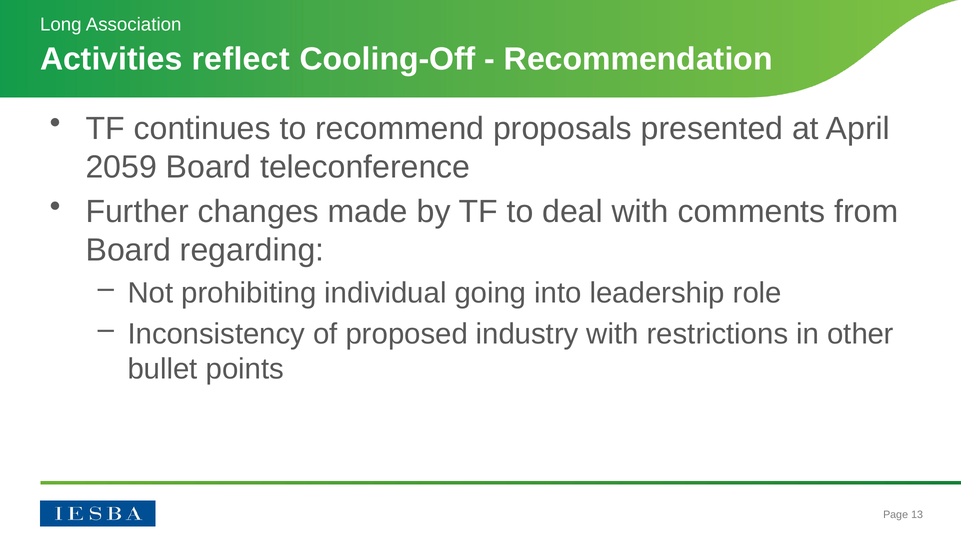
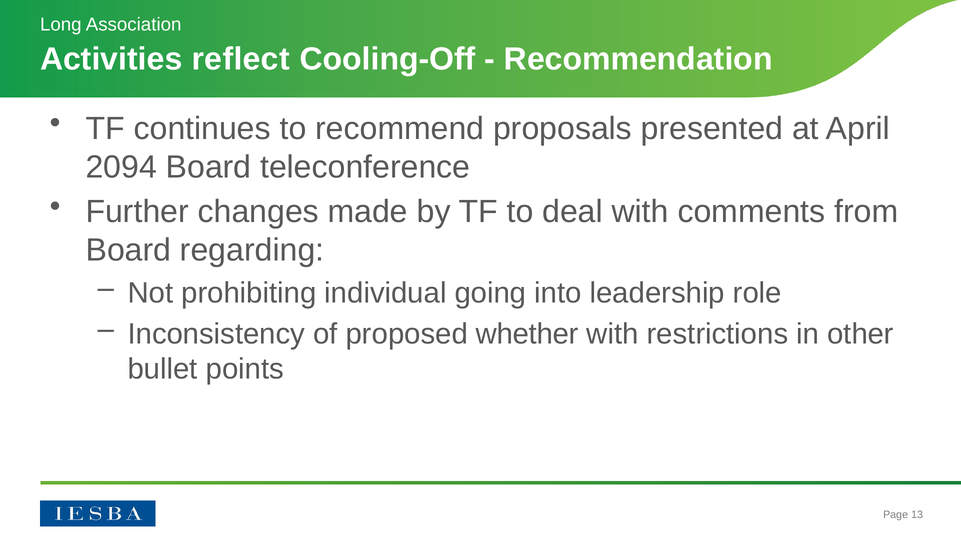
2059: 2059 -> 2094 (121, 167)
industry: industry -> whether (527, 334)
